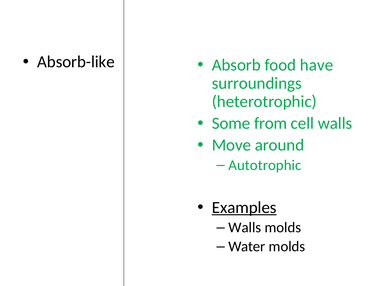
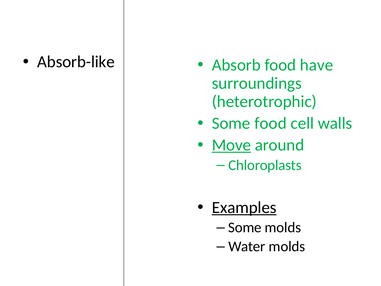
Some from: from -> food (270, 123)
Move underline: none -> present (231, 145)
Autotrophic: Autotrophic -> Chloroplasts (265, 165)
Walls: Walls -> Some (245, 227)
